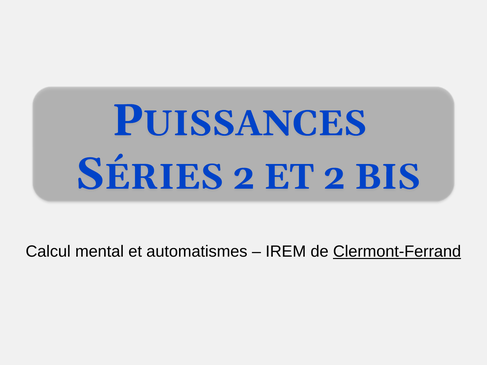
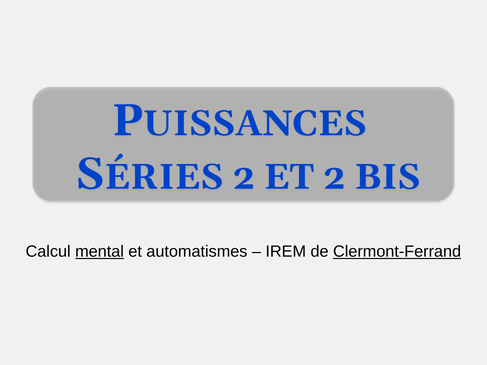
mental underline: none -> present (100, 252)
